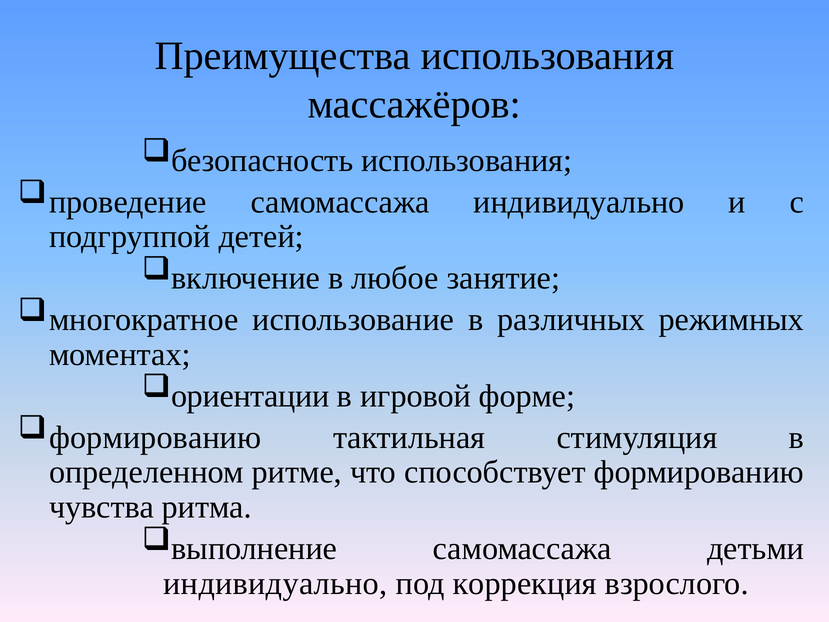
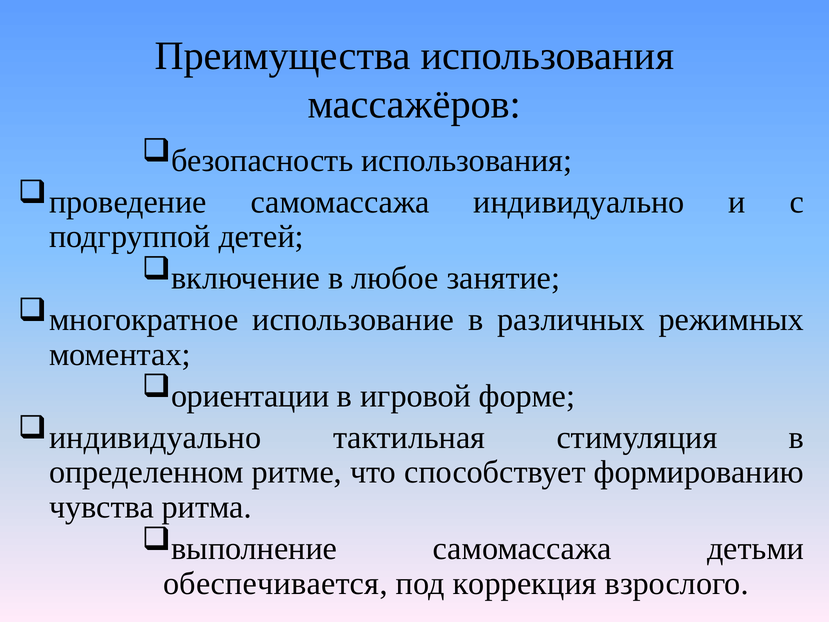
формированию: формированию -> индивидуально (155, 437)
индивидуально: индивидуально -> обеспечивается (275, 583)
